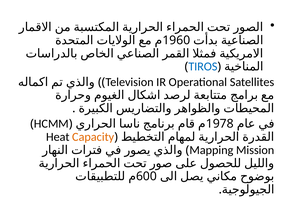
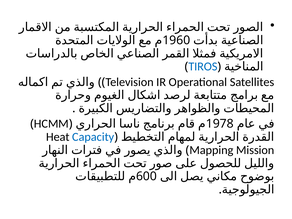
Capacity colour: orange -> blue (93, 137)
